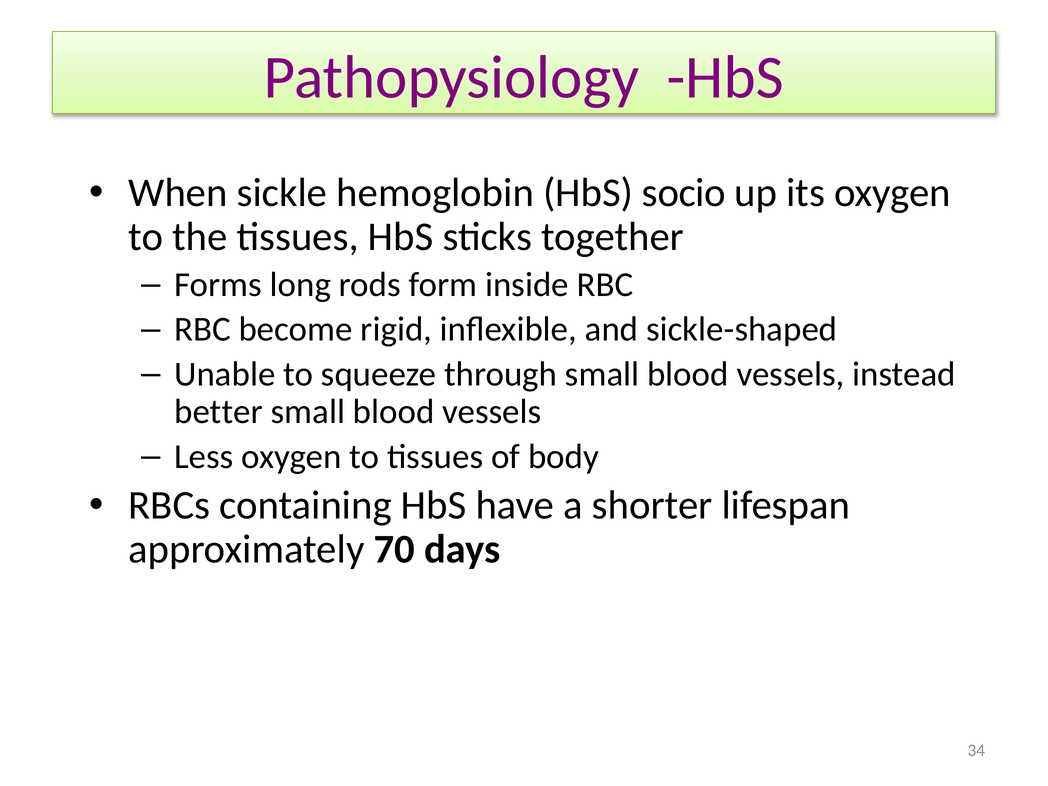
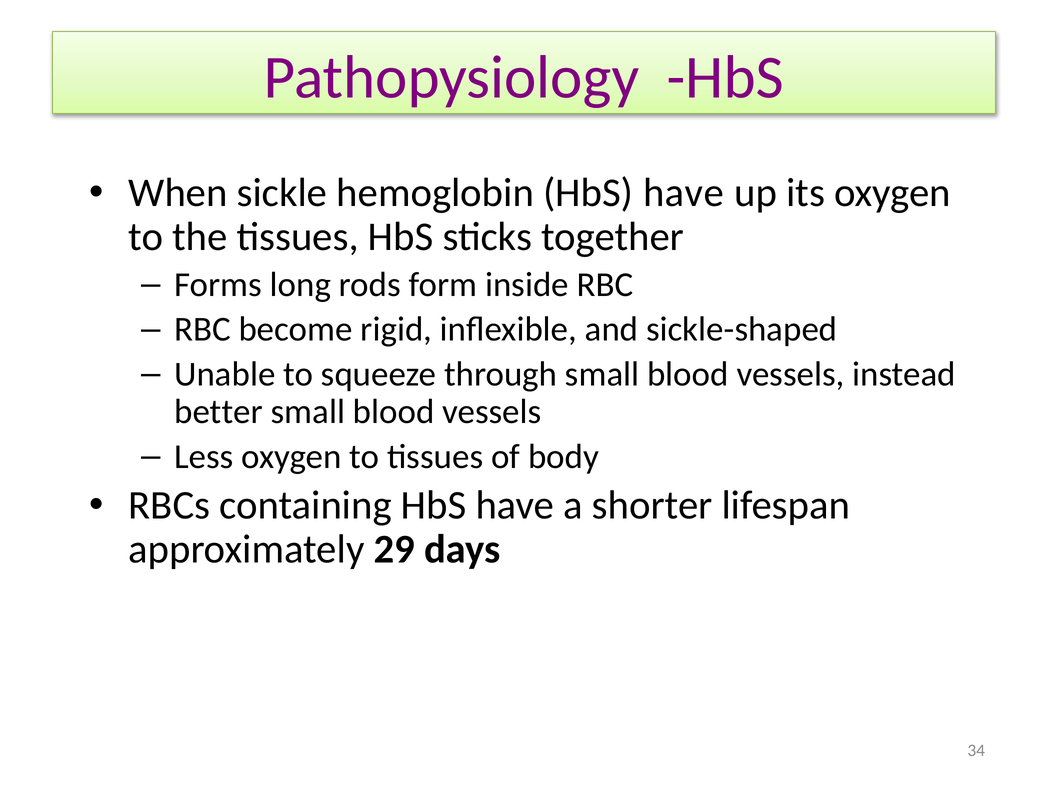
hemoglobin HbS socio: socio -> have (683, 193)
70: 70 -> 29 (394, 549)
